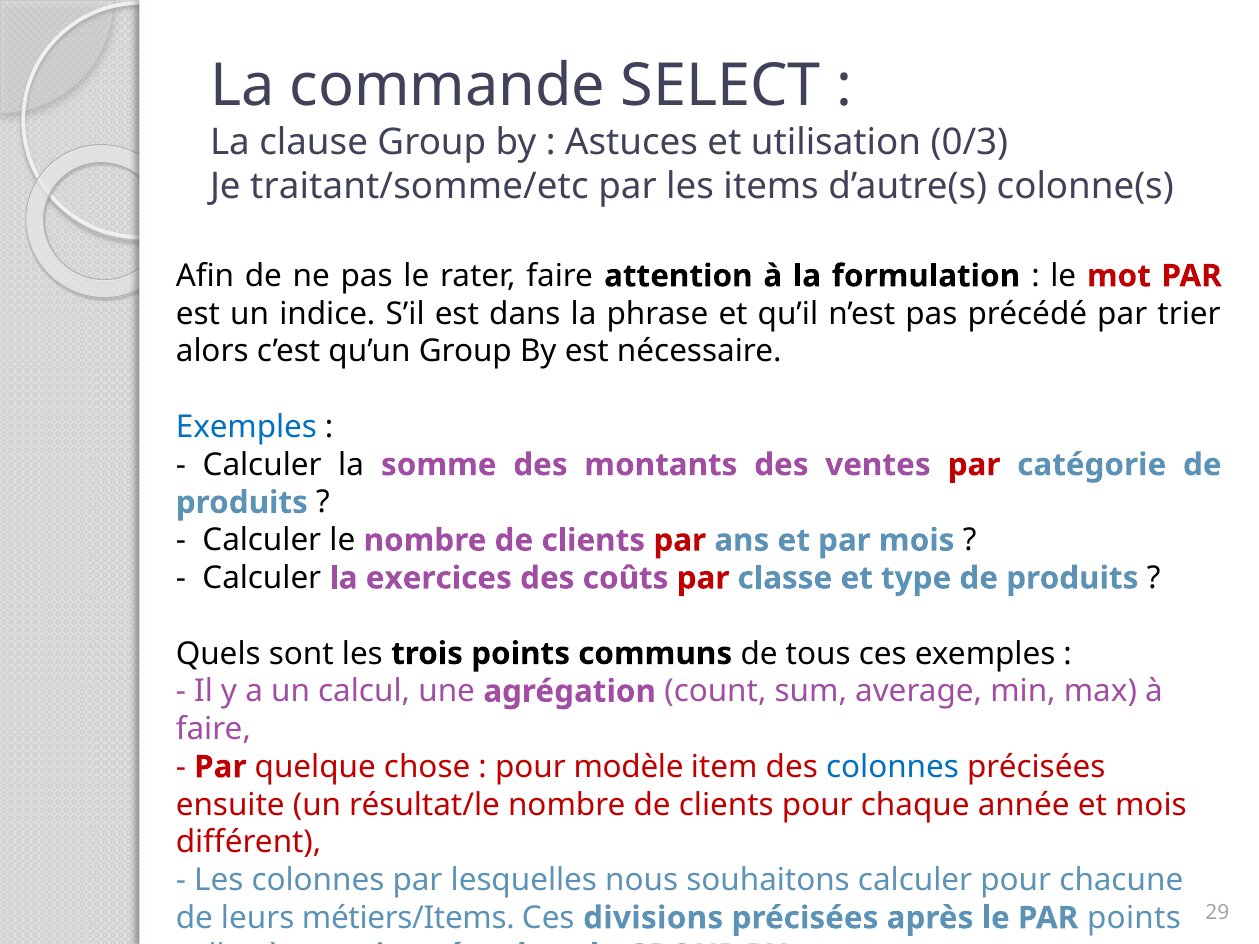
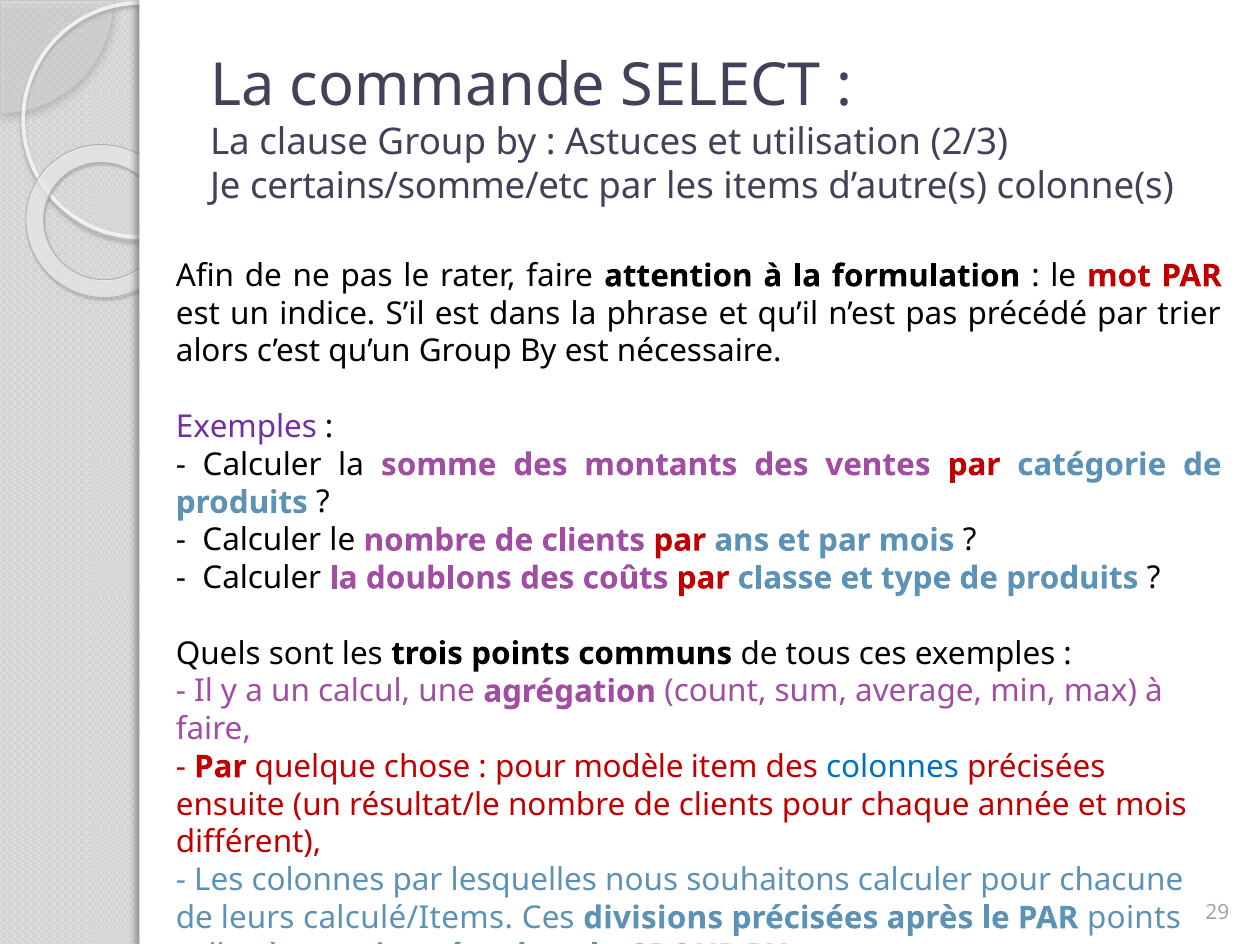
0/3: 0/3 -> 2/3 (969, 142)
traitant/somme/etc: traitant/somme/etc -> certains/somme/etc (420, 186)
Exemples colour: blue -> purple (246, 427)
exercices: exercices -> doublons (439, 578)
métiers/Items: métiers/Items -> calculé/Items (408, 918)
